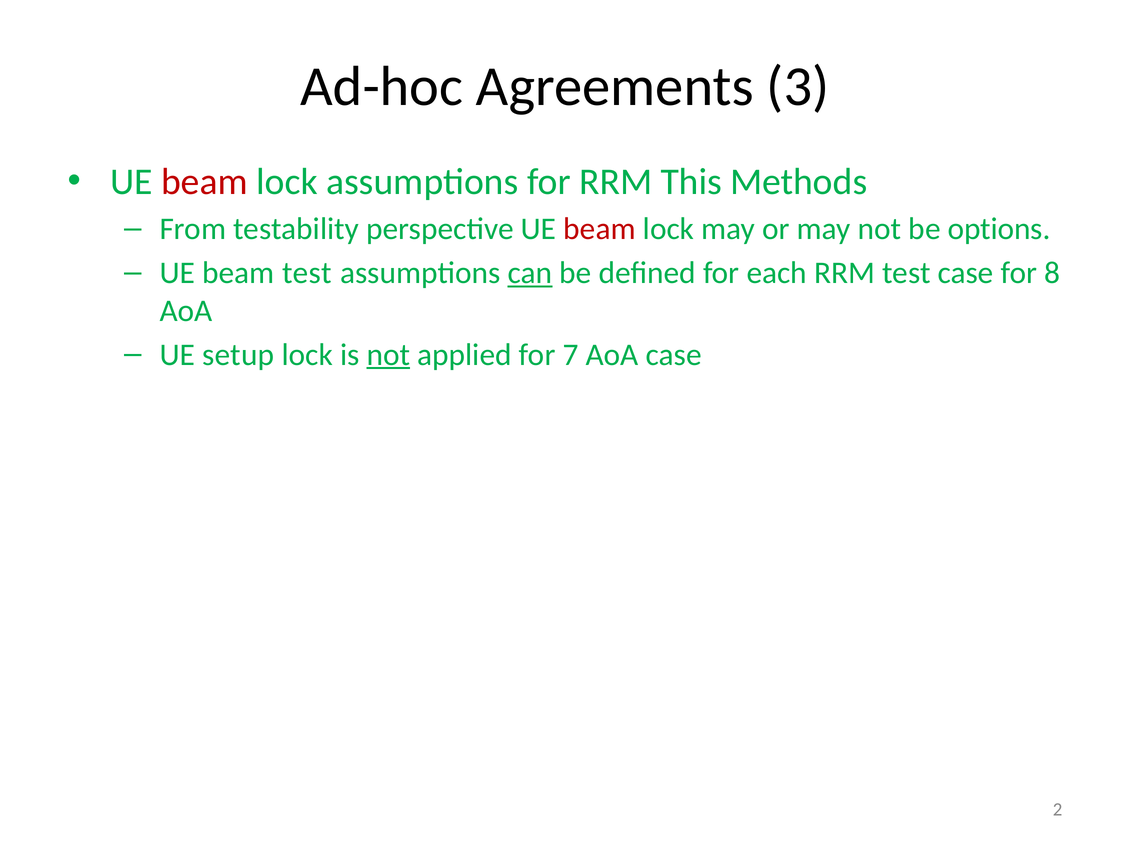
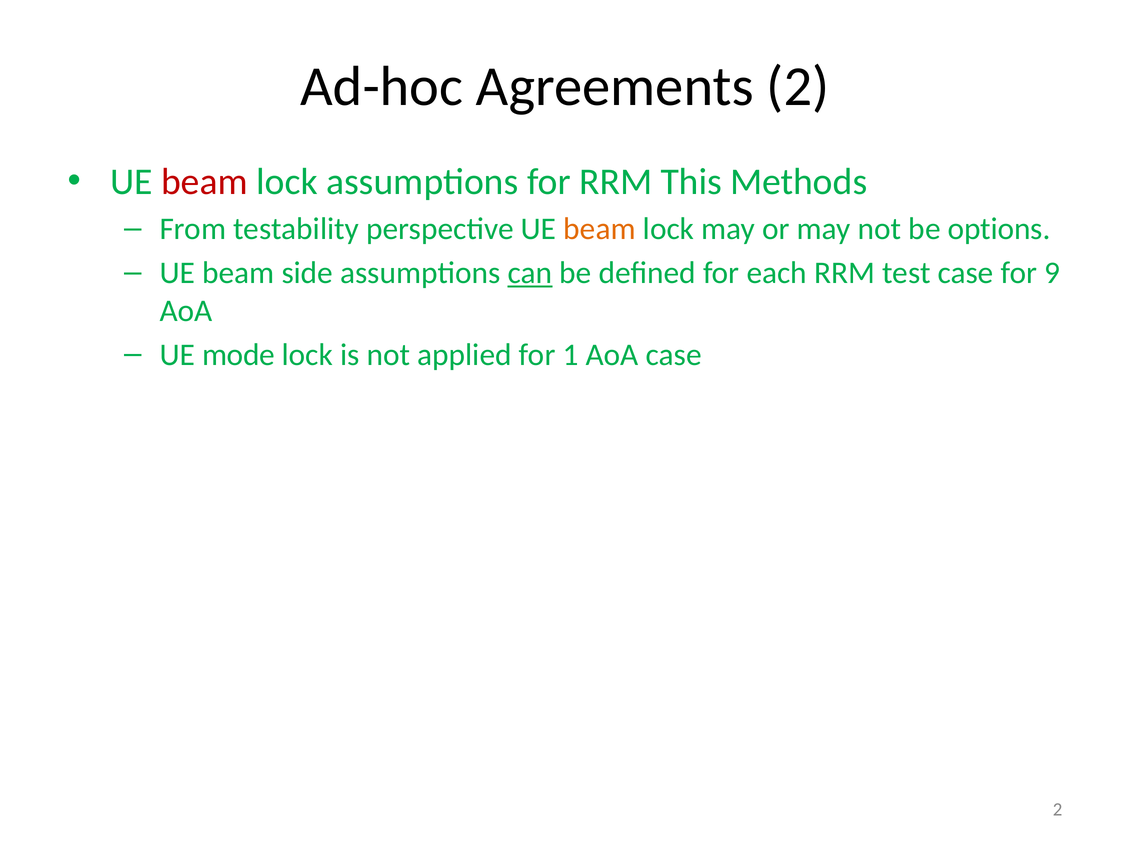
Agreements 3: 3 -> 2 (798, 87)
beam colour: red -> orange (600, 229)
beam test: test -> side (307, 273)
8: 8 -> 9 (1052, 273)
setup: setup -> mode (238, 354)
not underline: present -> none (388, 354)
7: 7 -> 1 (571, 354)
